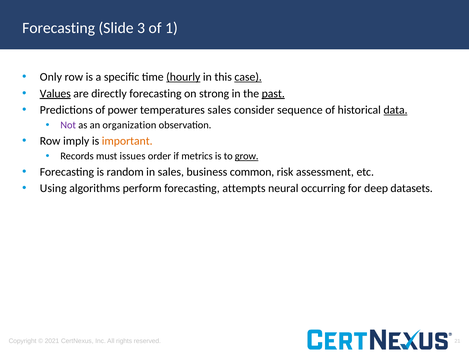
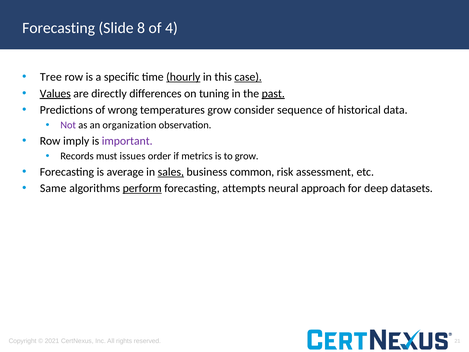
3: 3 -> 8 (141, 28)
1: 1 -> 4 (171, 28)
Only: Only -> Tree (51, 77)
directly forecasting: forecasting -> differences (155, 93)
strong: strong -> tuning (214, 93)
power: power -> wrong (123, 110)
temperatures sales: sales -> grow (219, 110)
data underline: present -> none (396, 110)
important colour: orange -> purple (127, 141)
grow underline: present -> none (247, 156)
random: random -> average (125, 172)
sales underline: none -> present (171, 172)
Using: Using -> Same (53, 188)
perform underline: none -> present (142, 188)
occurring: occurring -> approach (323, 188)
